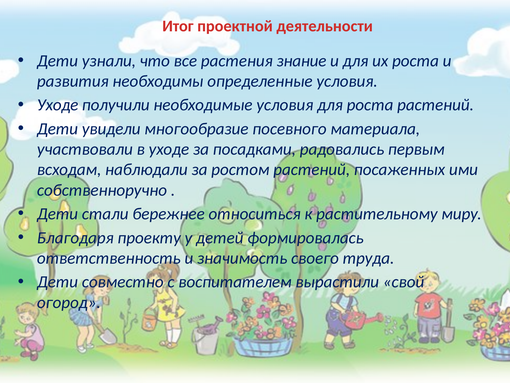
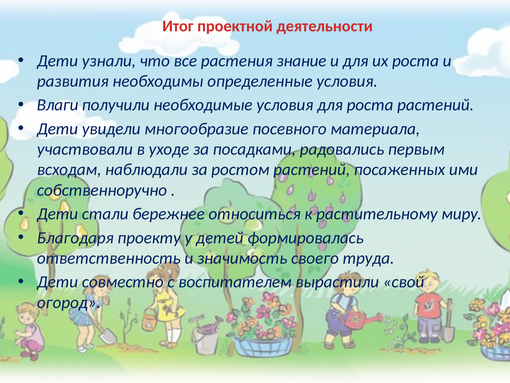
Уходе: Уходе -> Влаги (58, 105)
